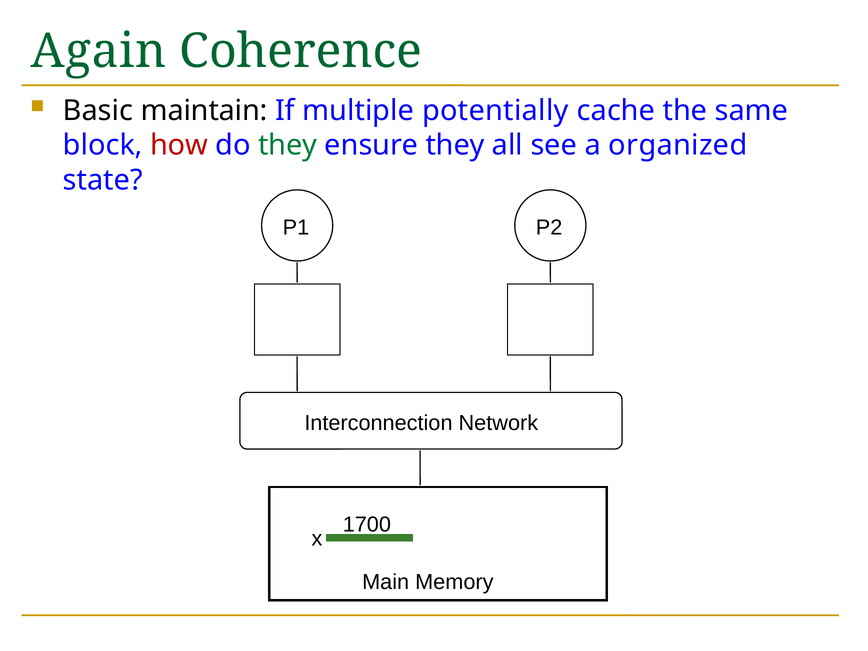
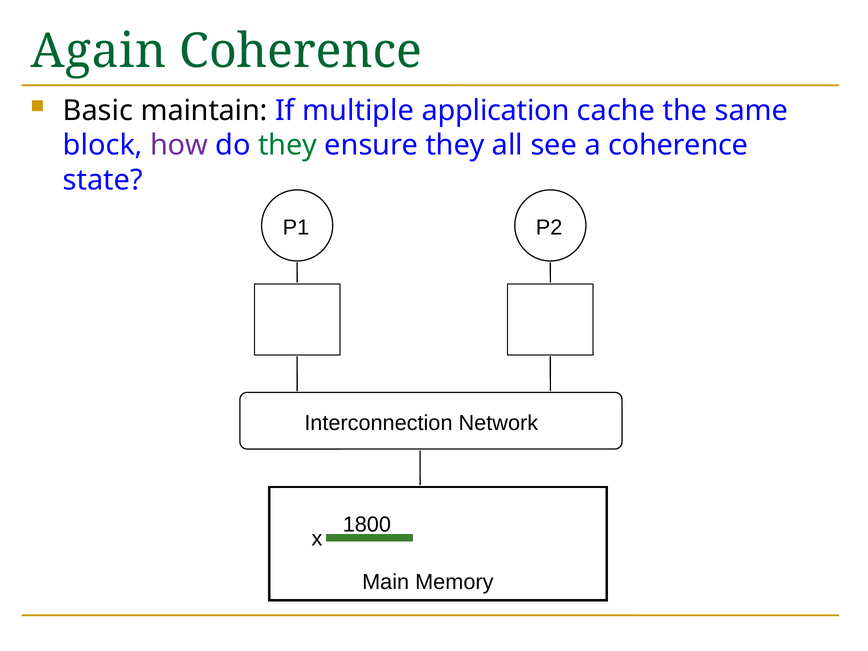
potentially: potentially -> application (496, 111)
how colour: red -> purple (179, 145)
a organized: organized -> coherence (678, 145)
1700: 1700 -> 1800 (367, 525)
